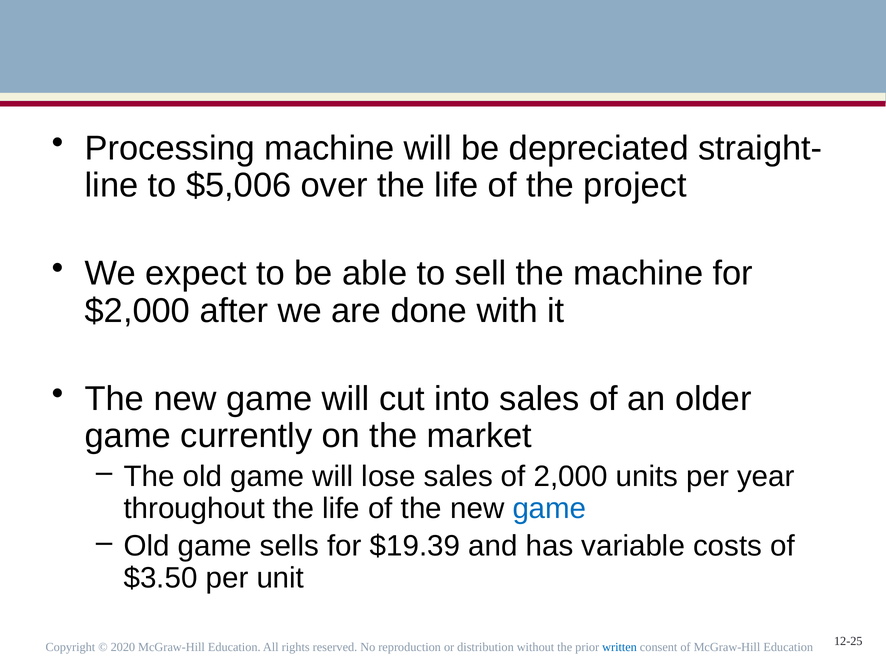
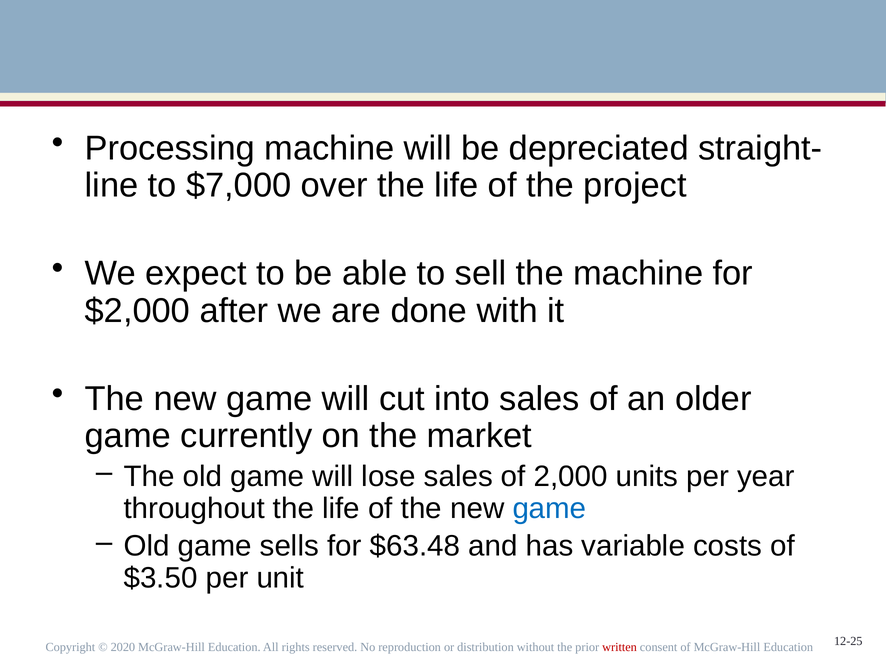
$5,006: $5,006 -> $7,000 (239, 186)
$19.39: $19.39 -> $63.48 (415, 547)
written colour: blue -> red (620, 648)
